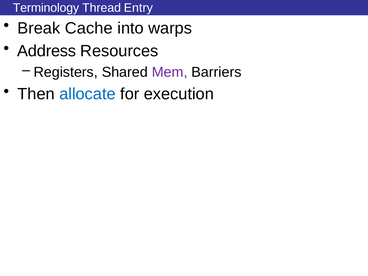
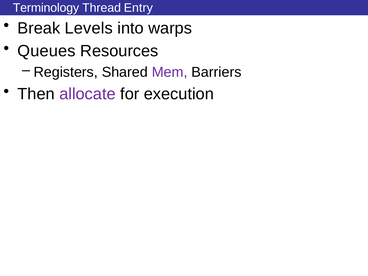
Cache: Cache -> Levels (89, 28)
Address: Address -> Queues (47, 51)
allocate colour: blue -> purple (87, 94)
